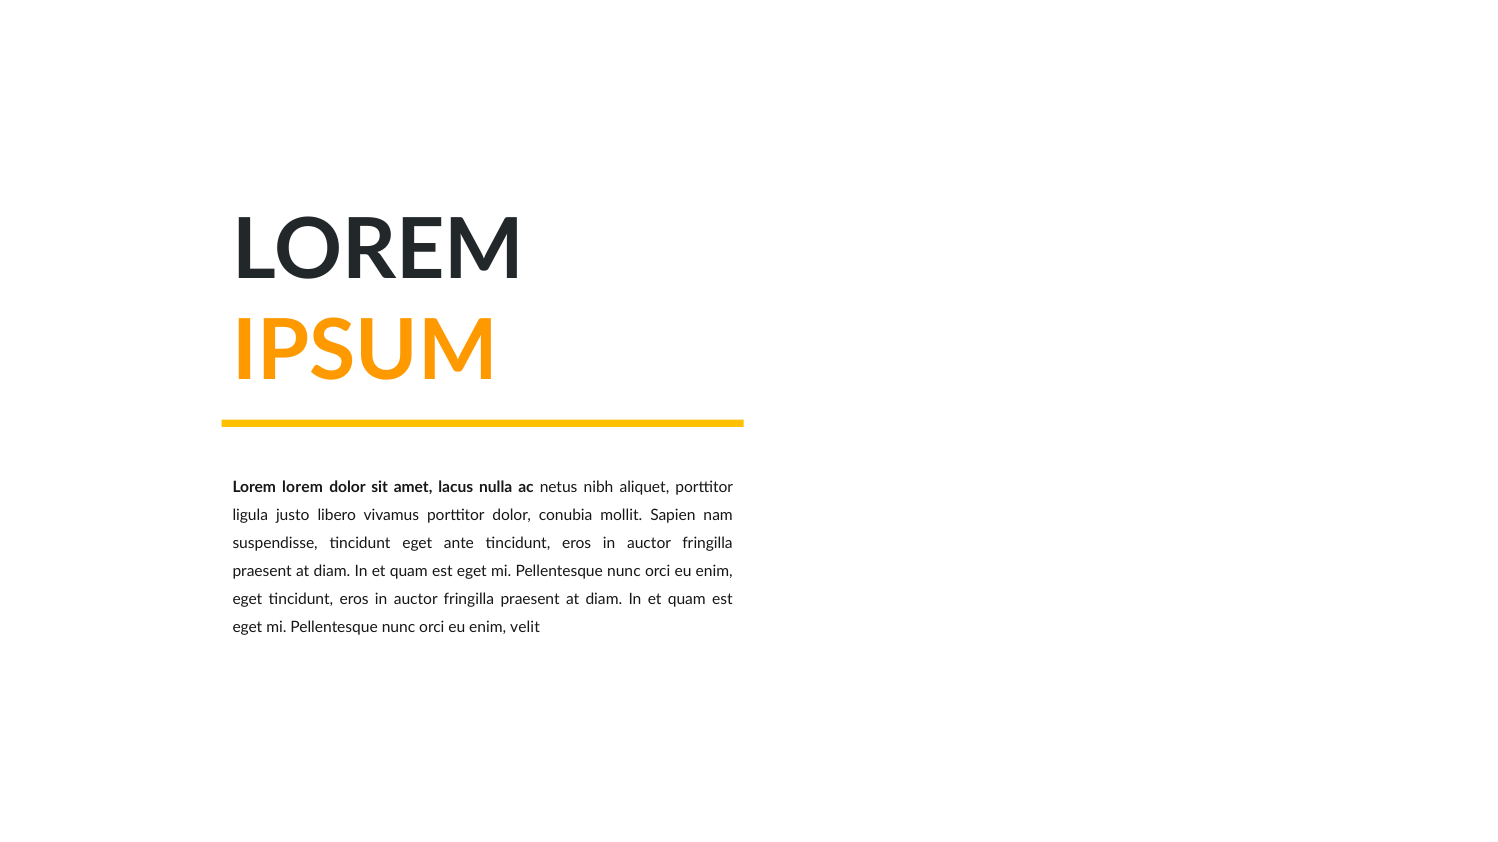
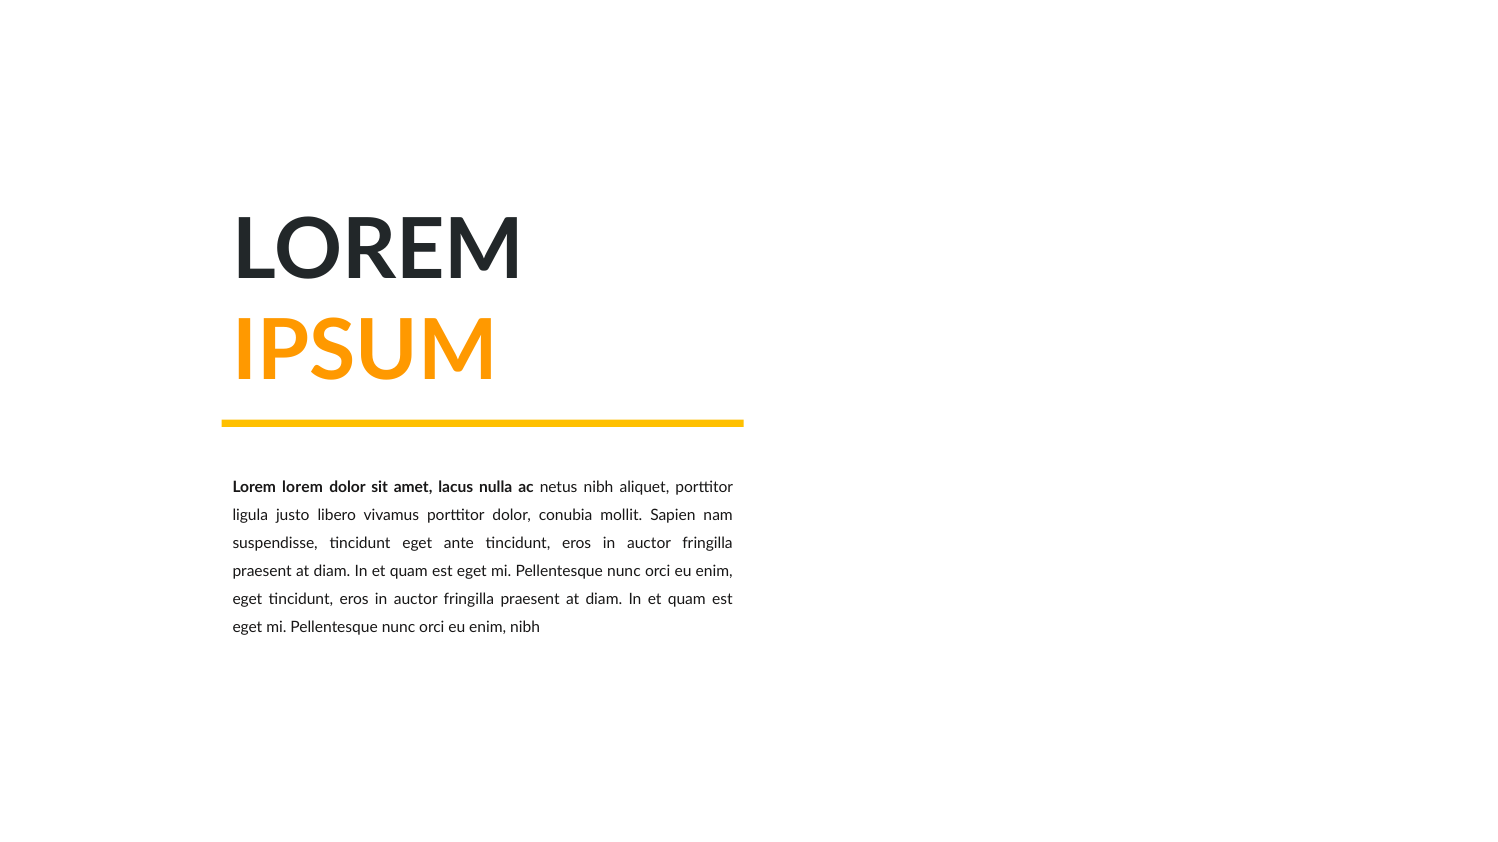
enim velit: velit -> nibh (525, 628)
